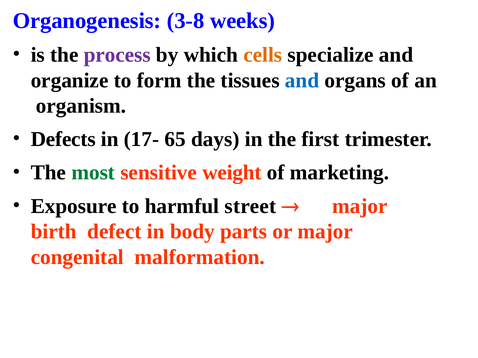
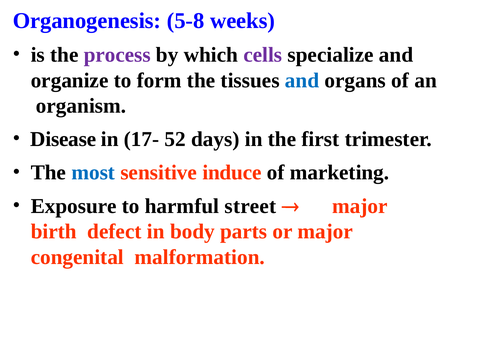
3-8: 3-8 -> 5-8 (186, 21)
cells colour: orange -> purple (263, 55)
Defects: Defects -> Disease (63, 139)
65: 65 -> 52 (175, 139)
most colour: green -> blue (93, 173)
weight: weight -> induce (232, 173)
